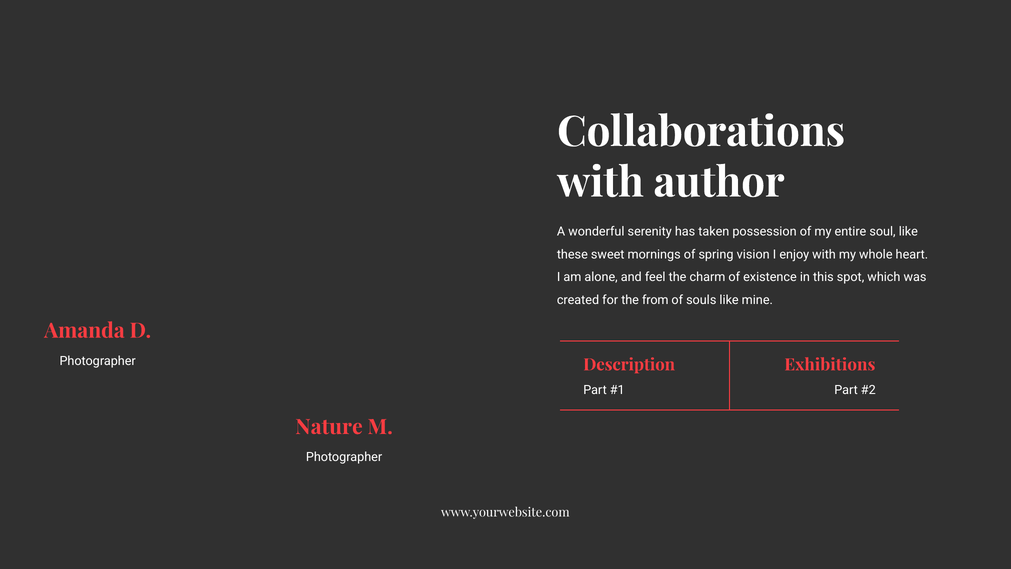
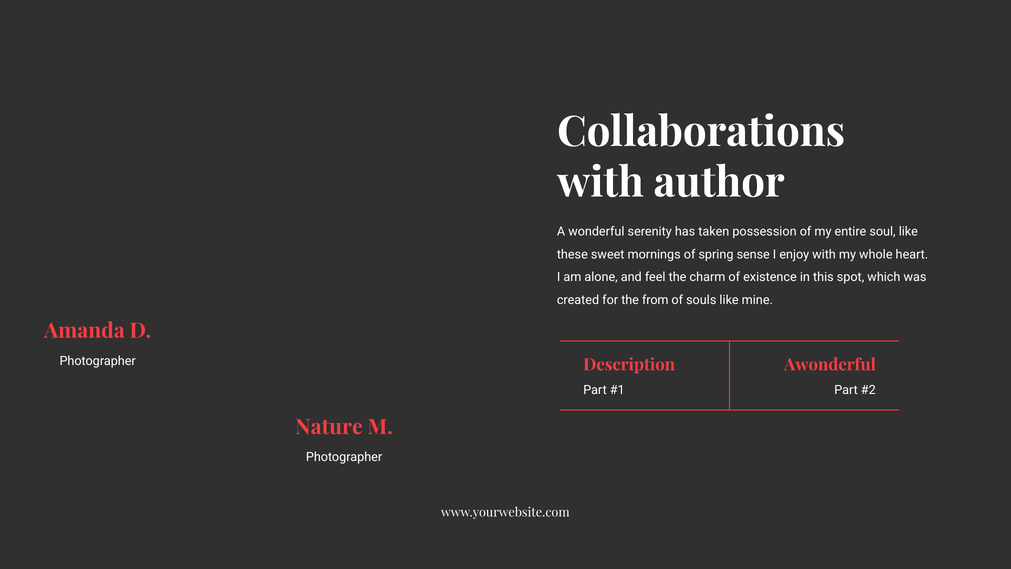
vision: vision -> sense (753, 254)
Exhibitions: Exhibitions -> Awonderful (830, 365)
